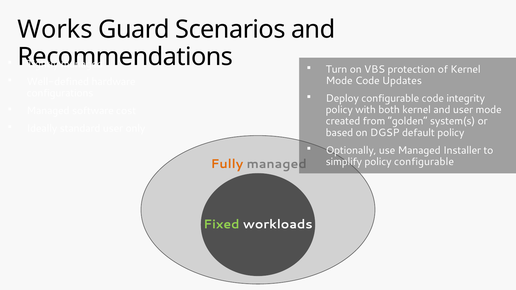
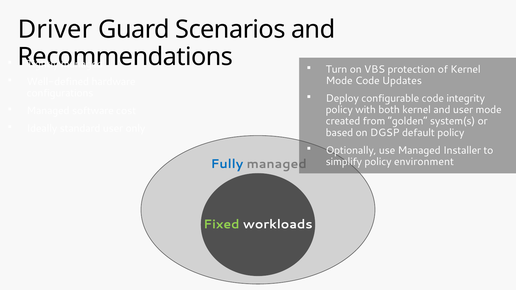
Works: Works -> Driver (55, 30)
policy configurable: configurable -> environment (424, 162)
Fully colour: orange -> blue (227, 164)
